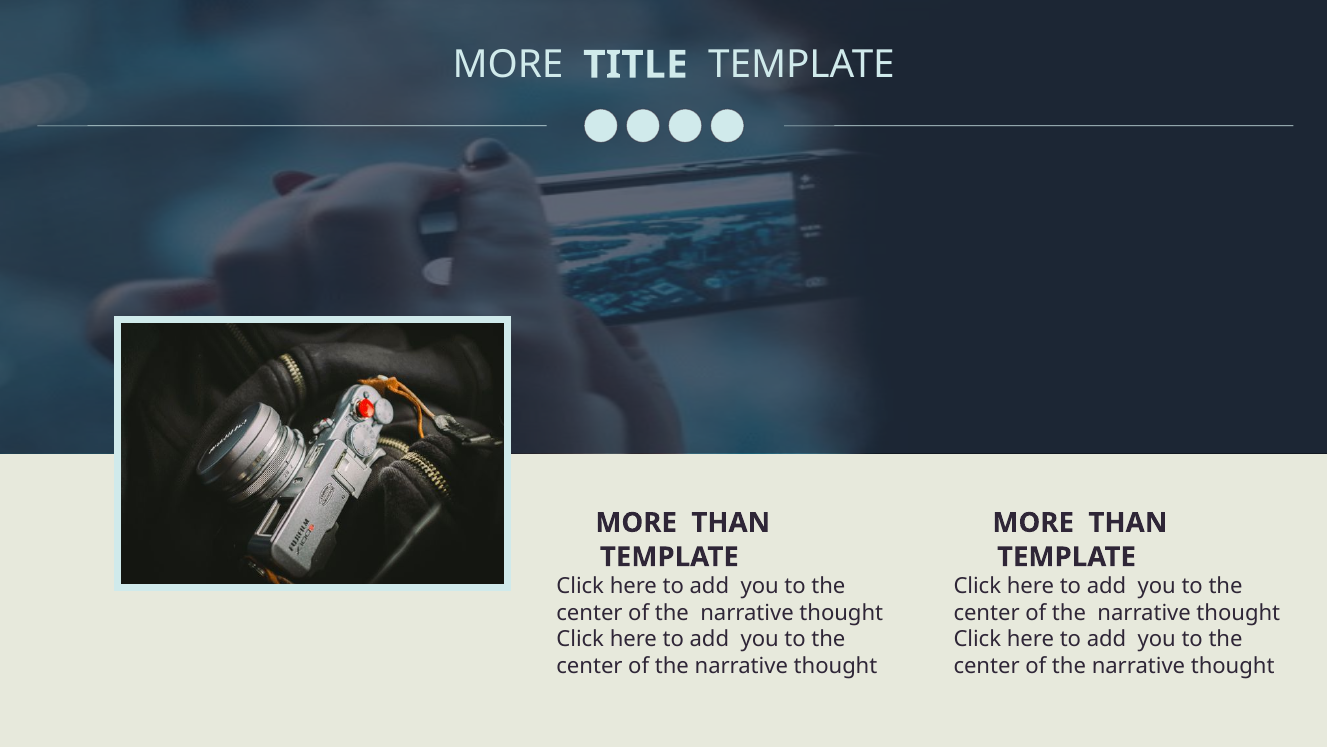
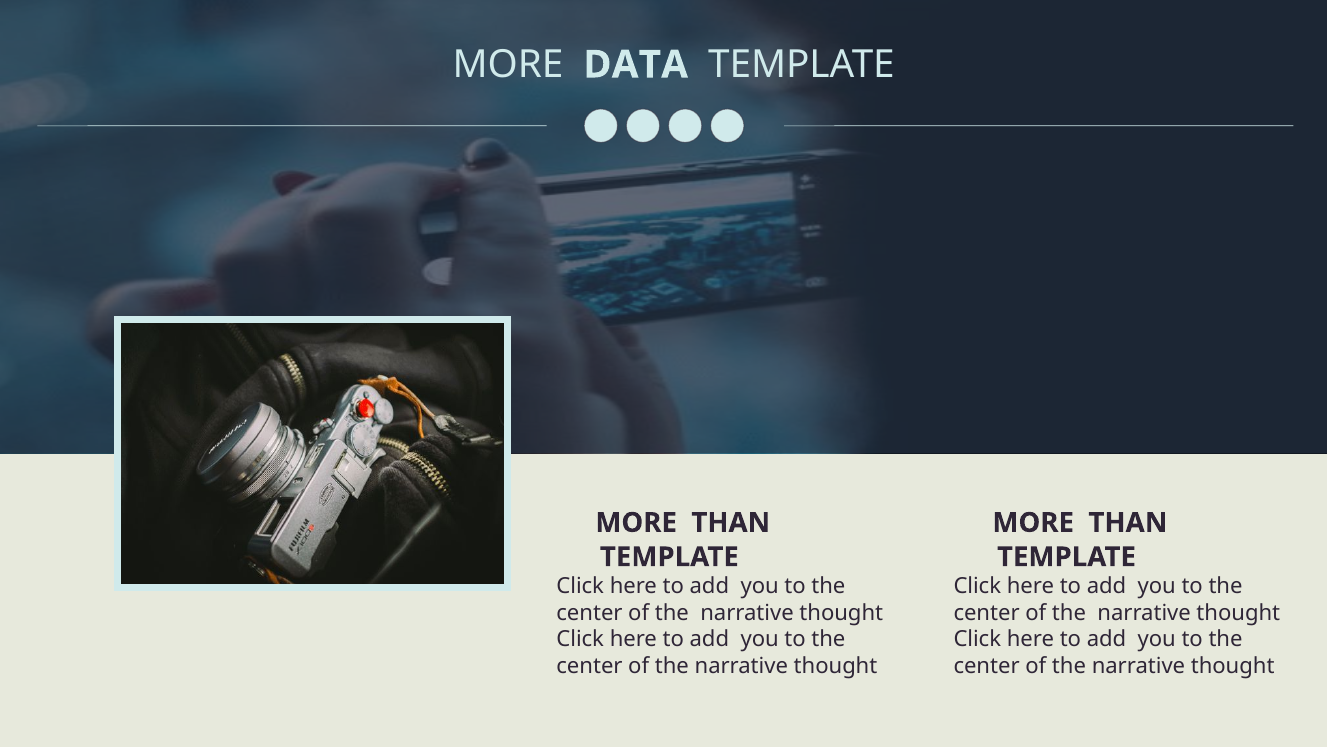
TITLE: TITLE -> DATA (636, 65)
